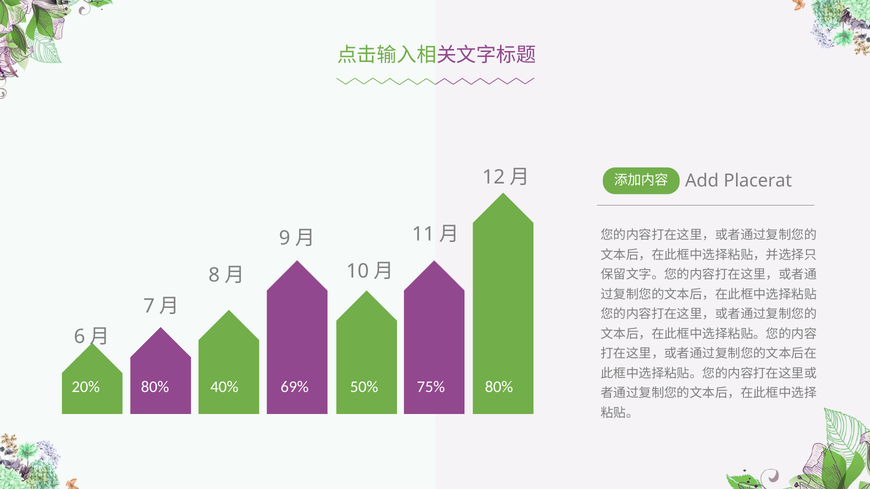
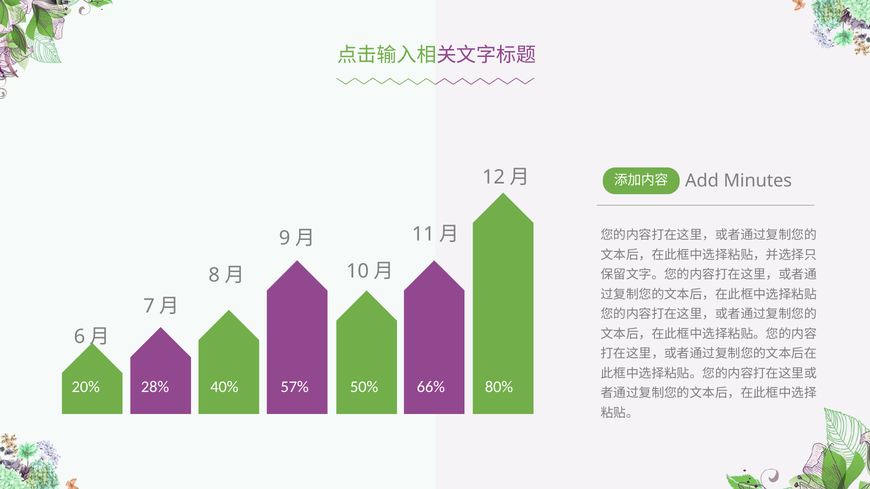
Placerat: Placerat -> Minutes (758, 181)
20% 80%: 80% -> 28% (155, 387)
69%: 69% -> 57% (295, 387)
75%: 75% -> 66% (431, 387)
